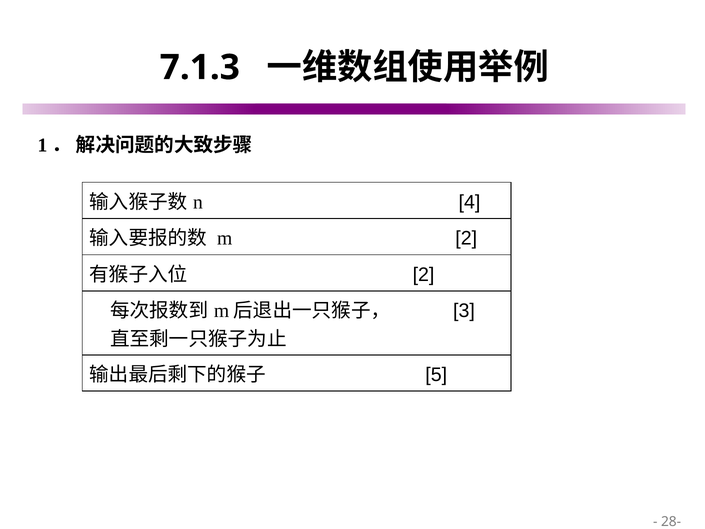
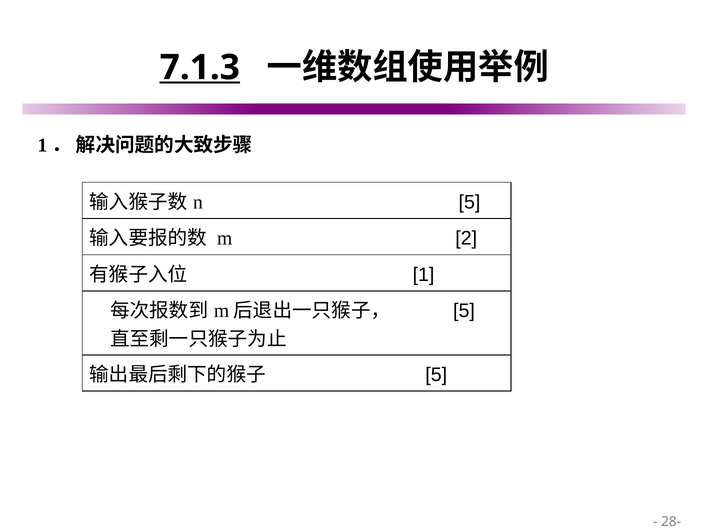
7.1.3 underline: none -> present (200, 67)
4: 4 -> 5 (469, 202)
2: 2 -> 1 (424, 274)
3: 3 -> 5 (464, 311)
